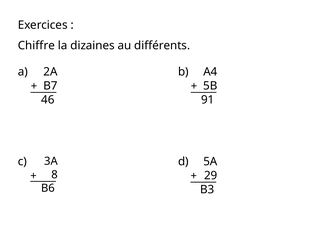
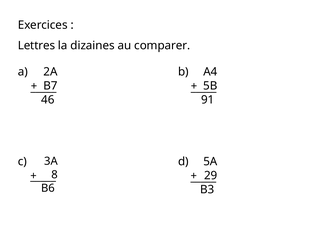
Chiffre: Chiffre -> Lettres (36, 46)
différents: différents -> comparer (162, 46)
